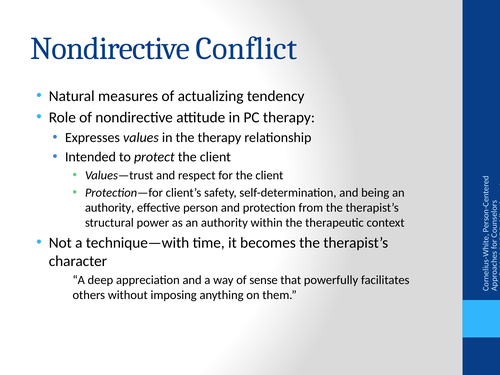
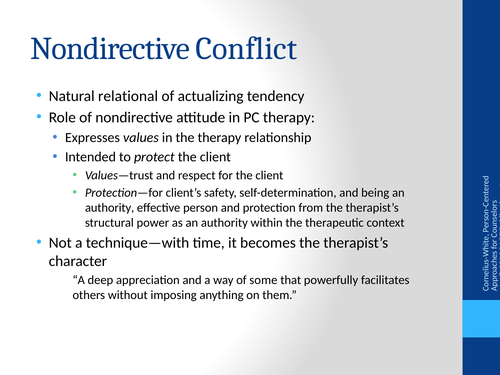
measures: measures -> relational (128, 96)
sense: sense -> some (263, 280)
